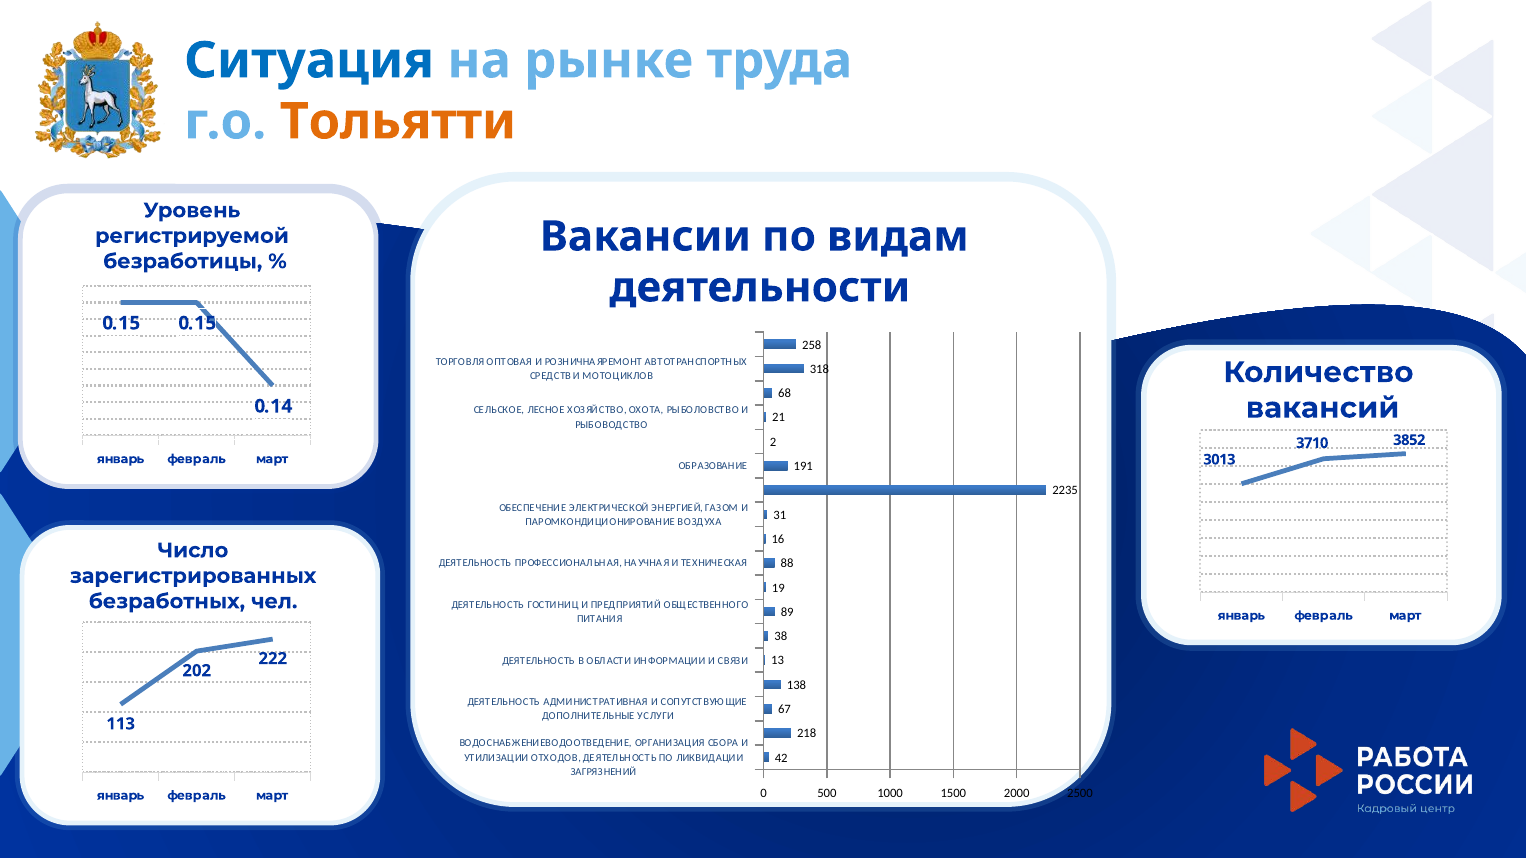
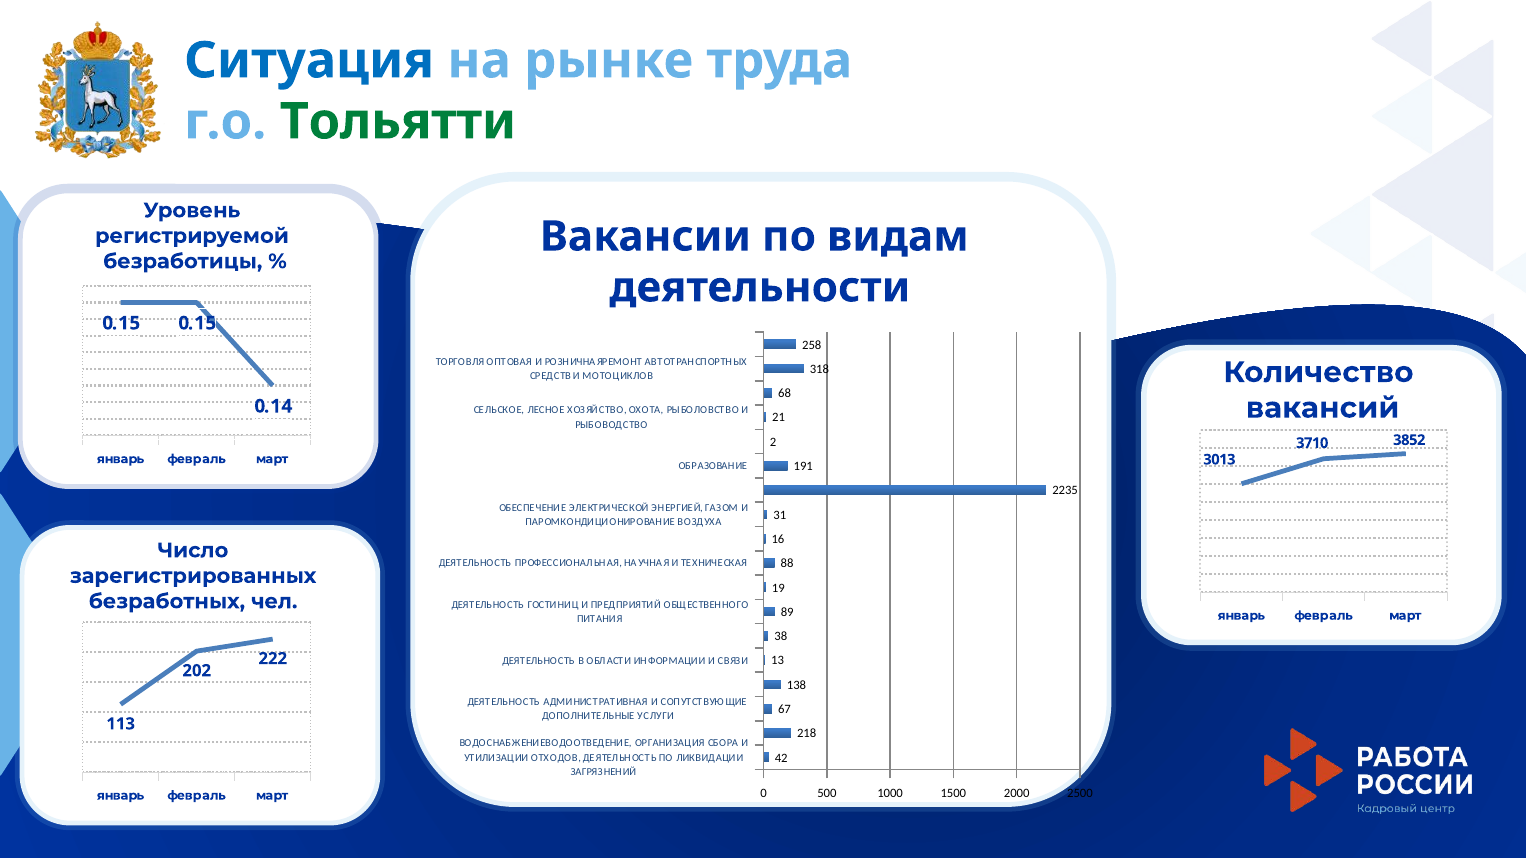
Тольятти colour: orange -> green (398, 122)
